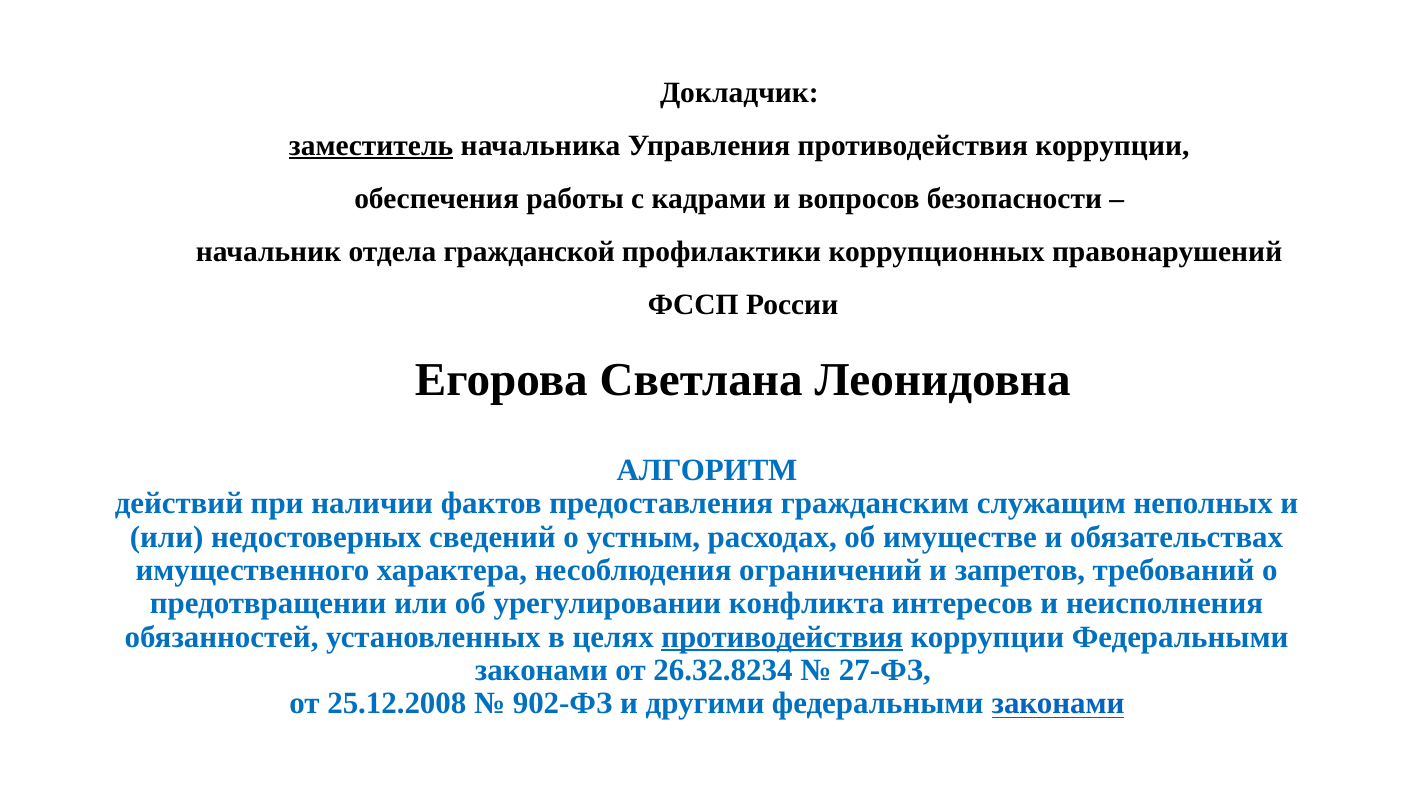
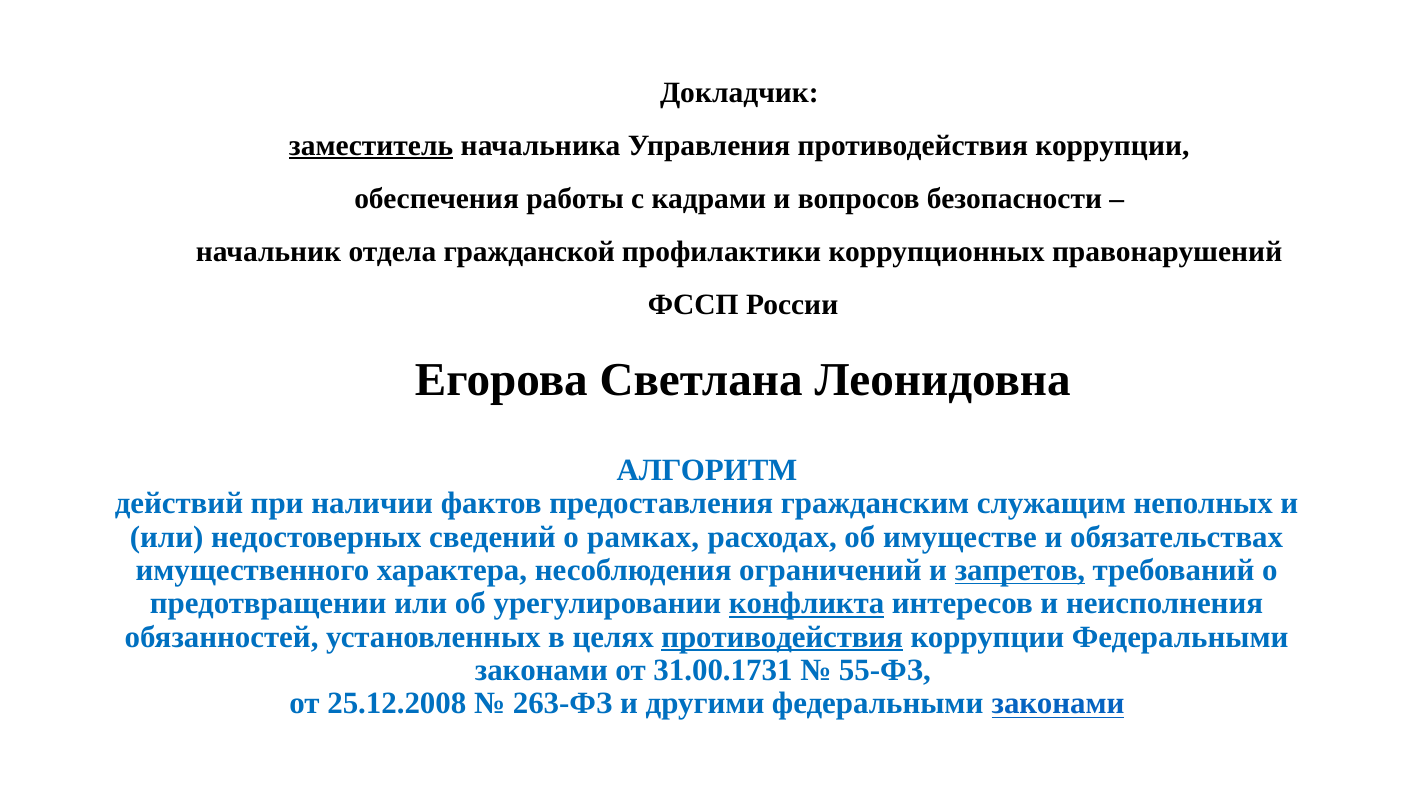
устным: устным -> рамках (643, 537)
запретов underline: none -> present (1020, 571)
конфликта underline: none -> present (807, 604)
26.32.8234: 26.32.8234 -> 31.00.1731 (723, 671)
27-ФЗ: 27-ФЗ -> 55-ФЗ (885, 671)
902-ФЗ: 902-ФЗ -> 263-ФЗ (563, 704)
